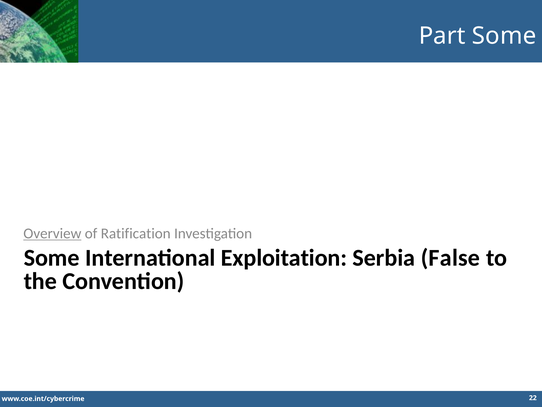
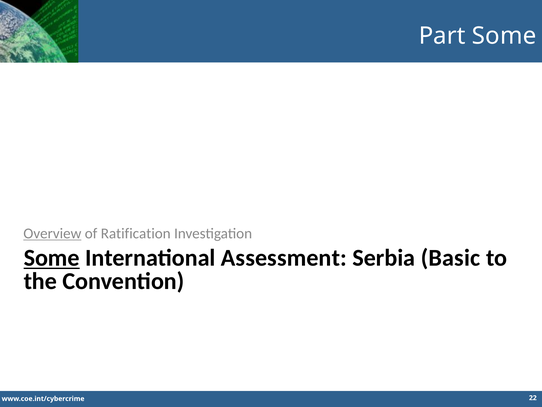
Some underline: none -> present (52, 258)
Exploitation: Exploitation -> Assessment (284, 258)
False: False -> Basic (450, 258)
